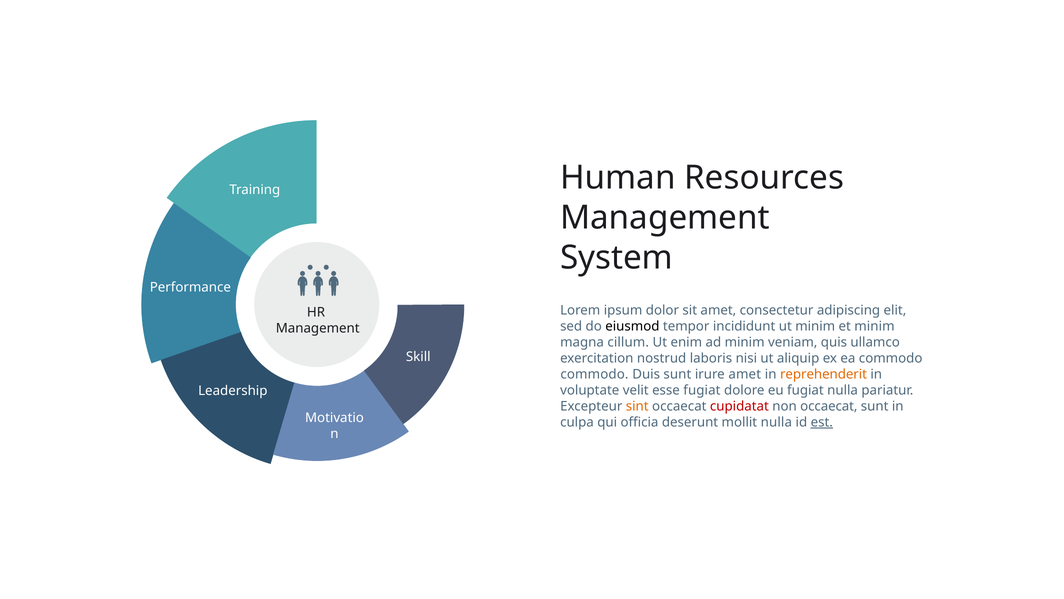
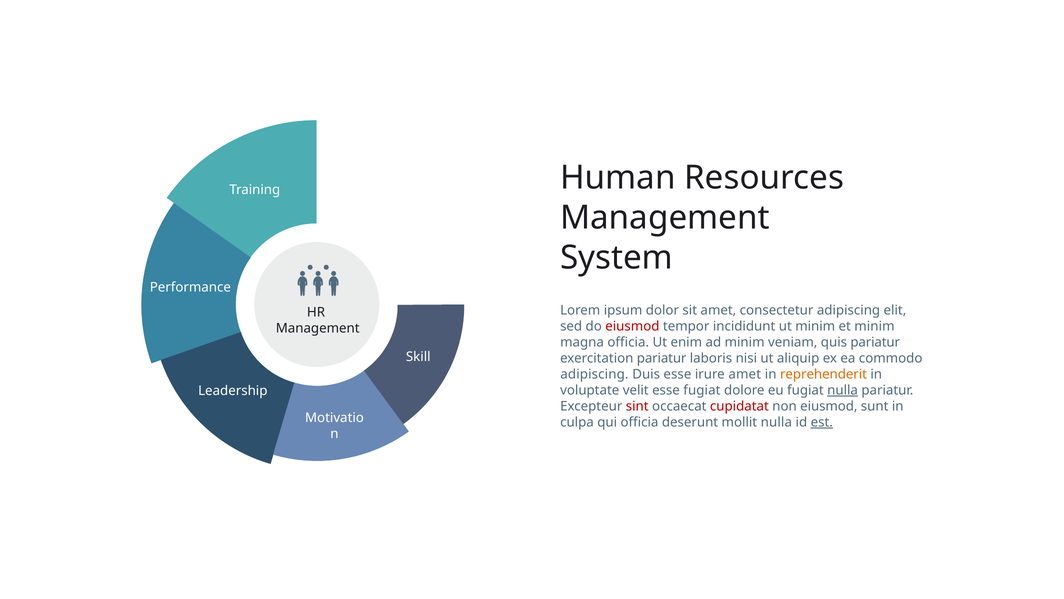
eiusmod colour: black -> red (632, 326)
magna cillum: cillum -> officia (628, 342)
quis ullamco: ullamco -> pariatur (875, 342)
exercitation nostrud: nostrud -> pariatur (662, 358)
commodo: commodo -> adipiscing (594, 374)
Duis sunt: sunt -> esse (677, 374)
nulla underline: none -> present (843, 390)
sint colour: orange -> red (637, 406)
non occaecat: occaecat -> eiusmod (829, 406)
